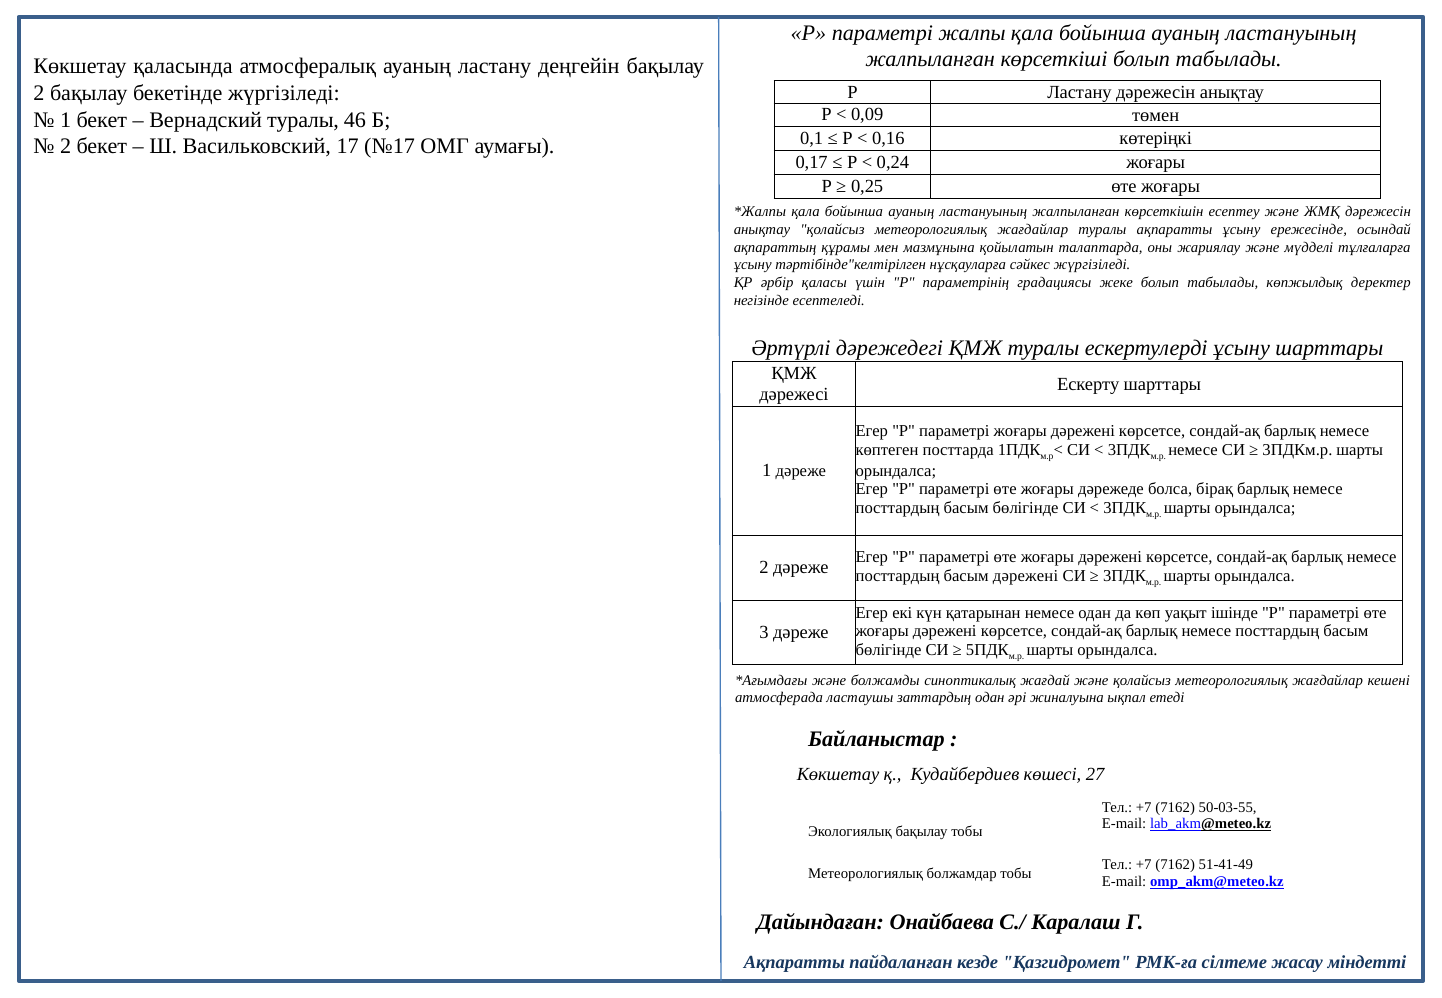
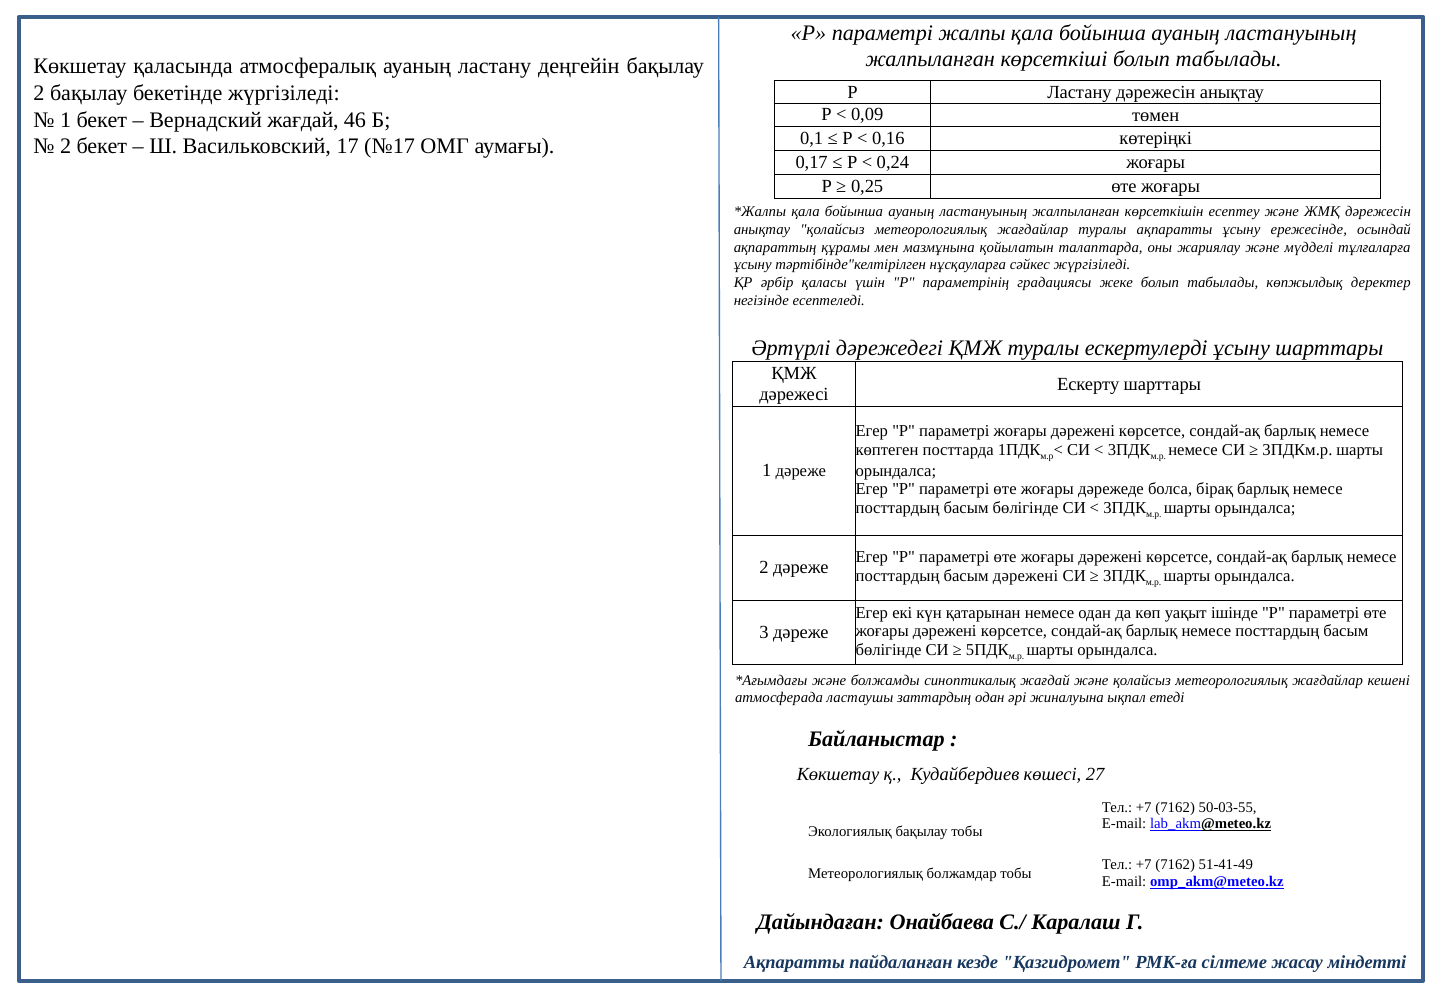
Вернадский туралы: туралы -> жағдай (303, 120)
